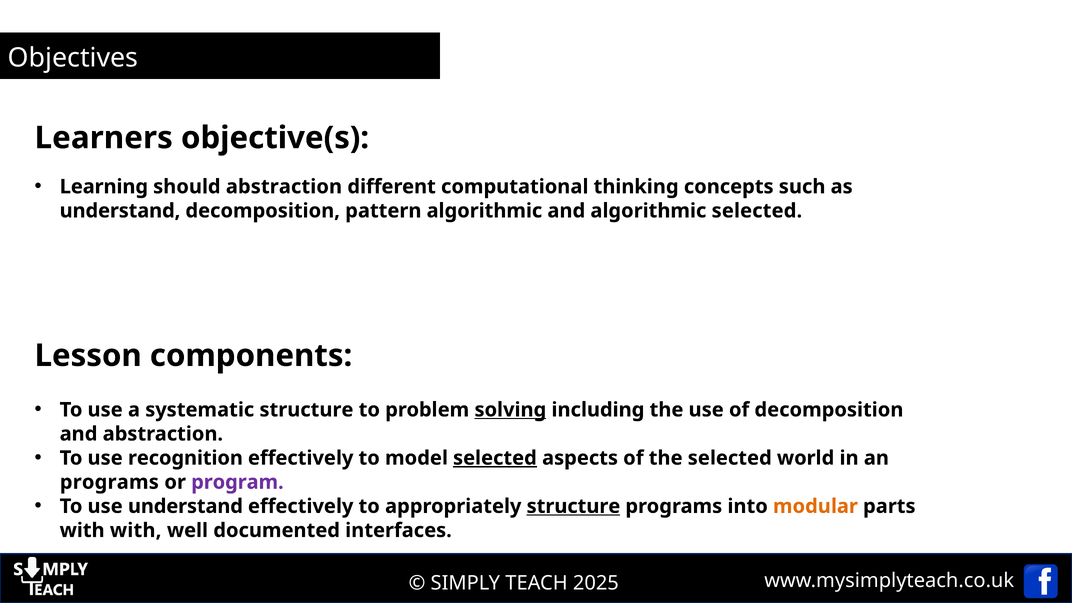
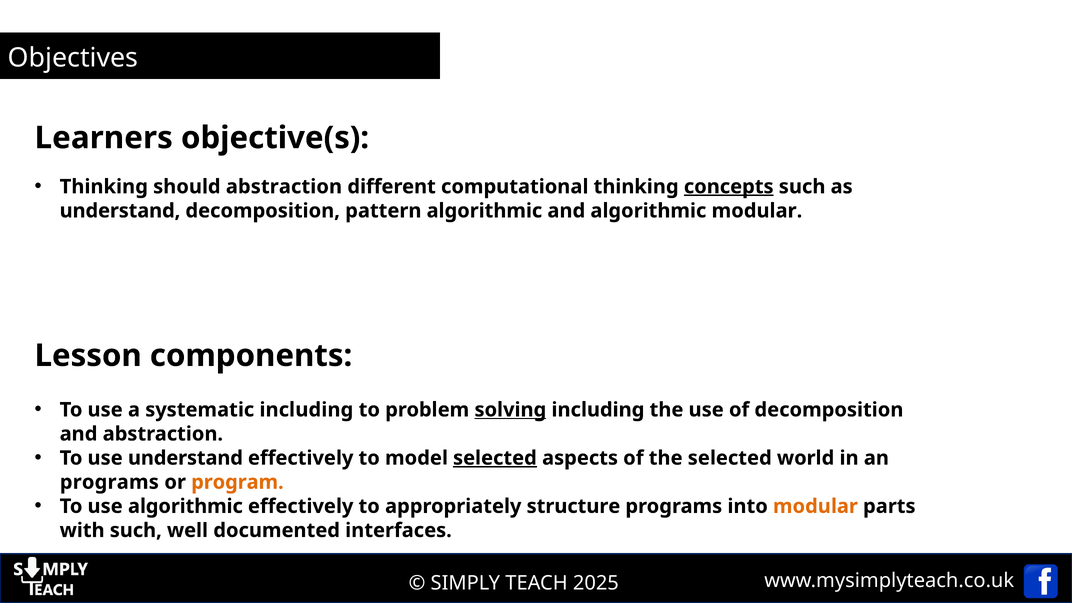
Learning: Learning -> Thinking (104, 187)
concepts underline: none -> present (729, 187)
algorithmic selected: selected -> modular (757, 211)
systematic structure: structure -> including (306, 410)
use recognition: recognition -> understand (185, 458)
program colour: purple -> orange (237, 482)
use understand: understand -> algorithmic (185, 506)
structure underline: present -> none (573, 506)
with with: with -> such (136, 530)
